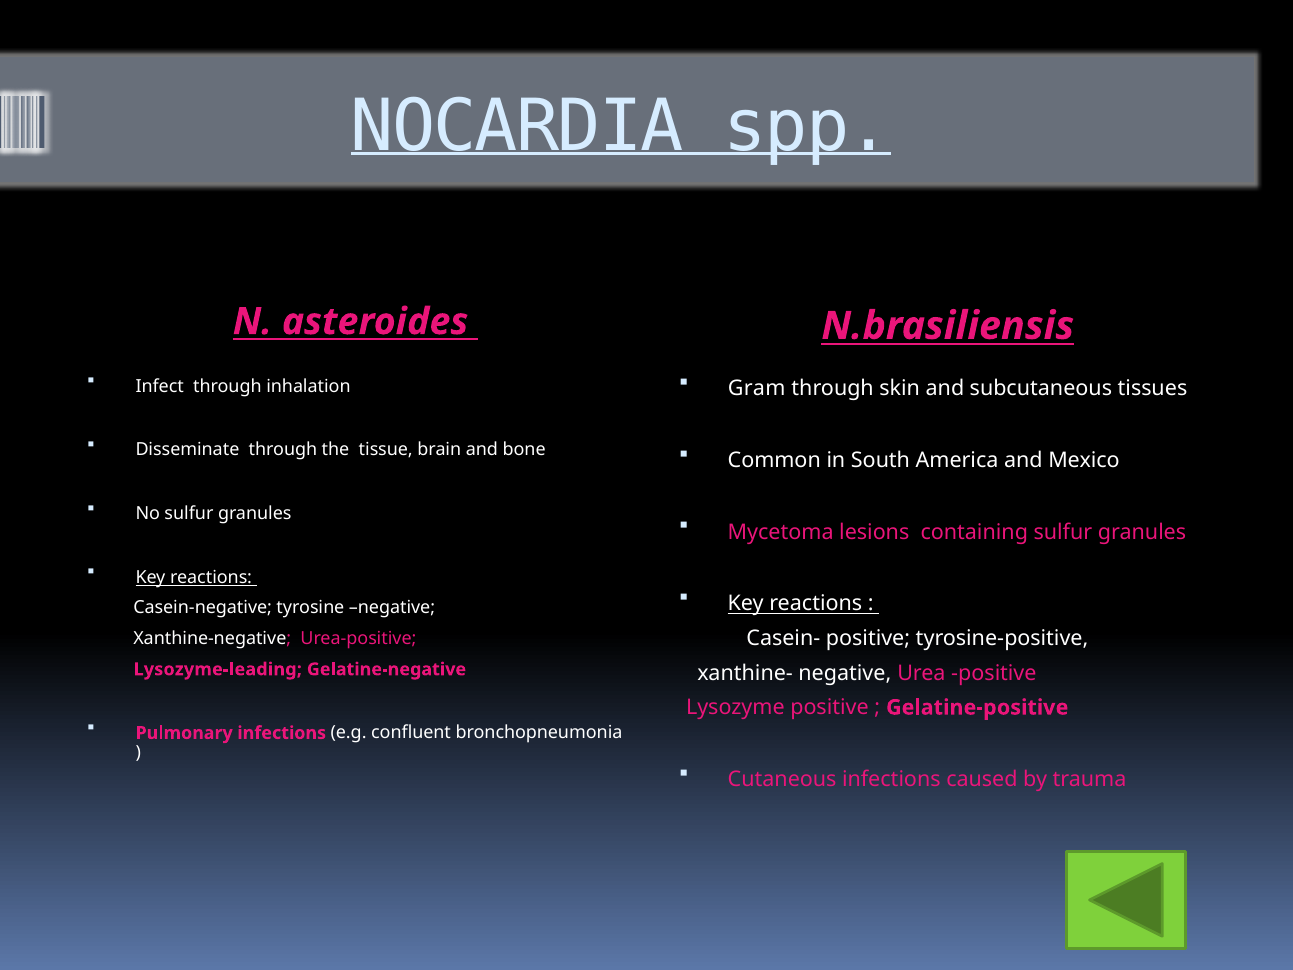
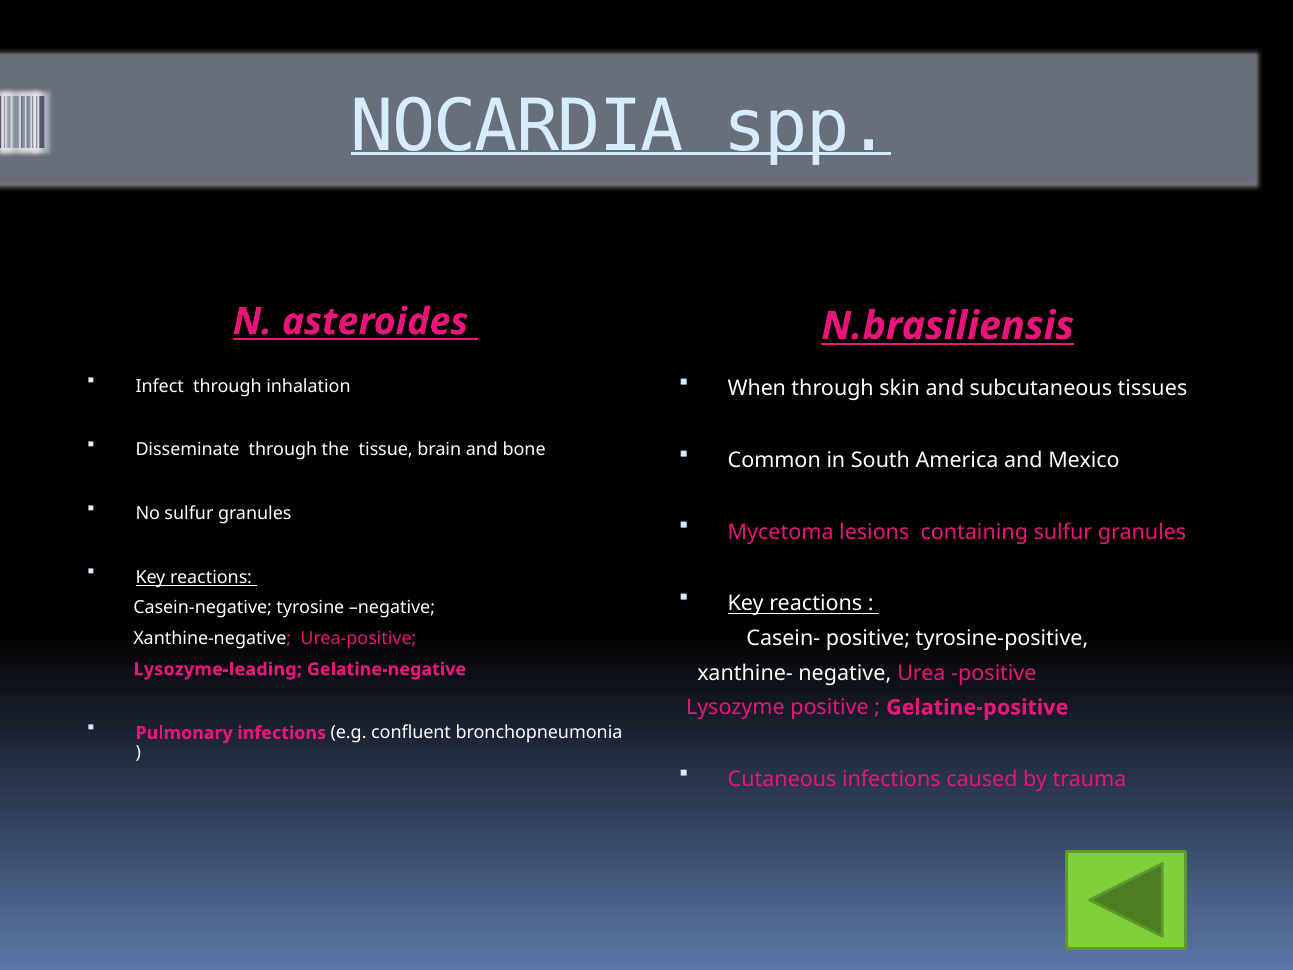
Gram: Gram -> When (757, 388)
